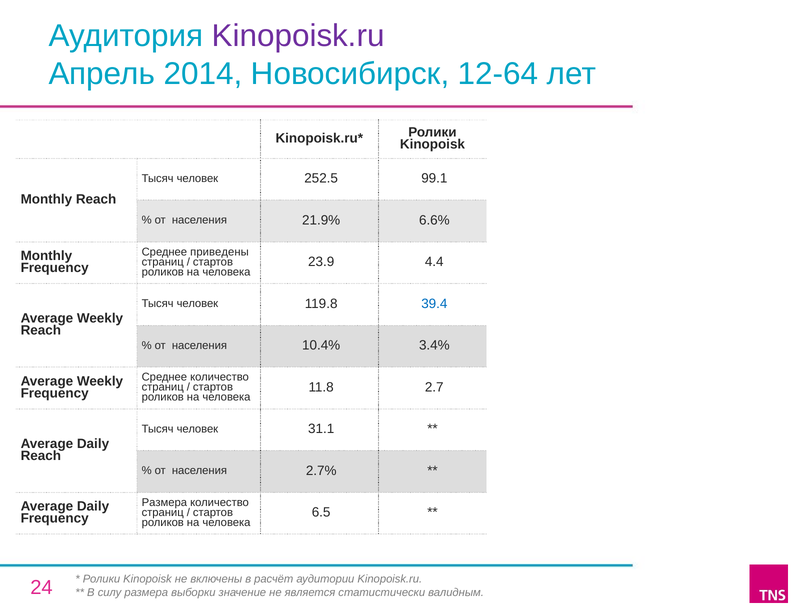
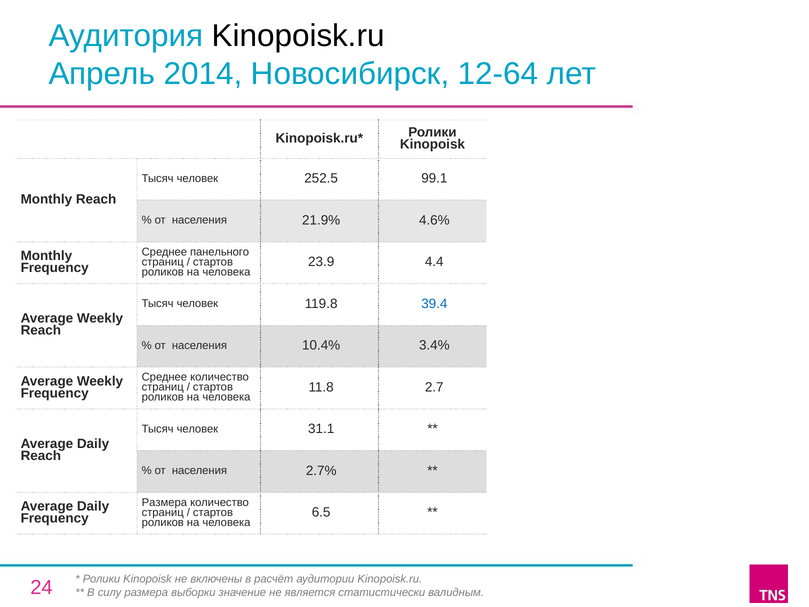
Kinopoisk.ru colour: purple -> black (298, 36)
6.6%: 6.6% -> 4.6% (434, 220)
приведены: приведены -> панельного (220, 252)
